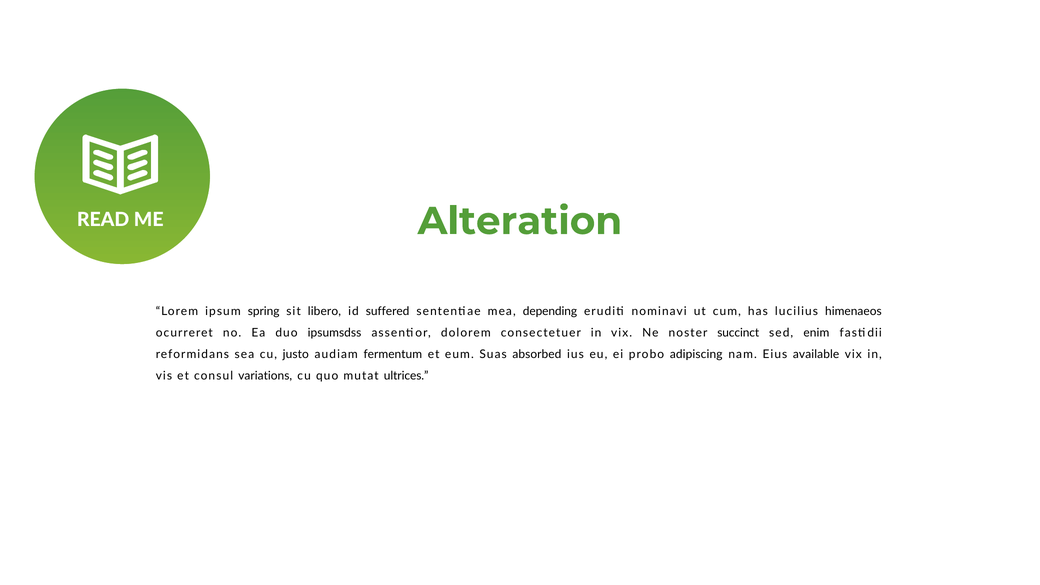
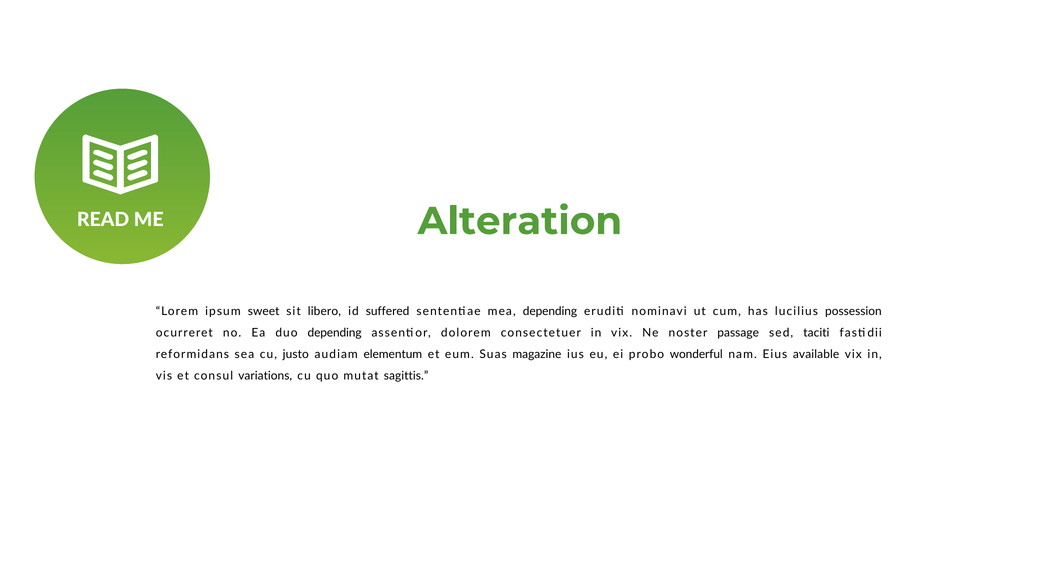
spring: spring -> sweet (264, 311)
himenaeos: himenaeos -> possession (853, 311)
duo ipsumsdss: ipsumsdss -> depending (335, 333)
succinct: succinct -> passage (738, 333)
enim: enim -> taciti (816, 333)
fermentum: fermentum -> elementum (393, 354)
absorbed: absorbed -> magazine (537, 354)
adipiscing: adipiscing -> wonderful (696, 354)
ultrices: ultrices -> sagittis (406, 376)
